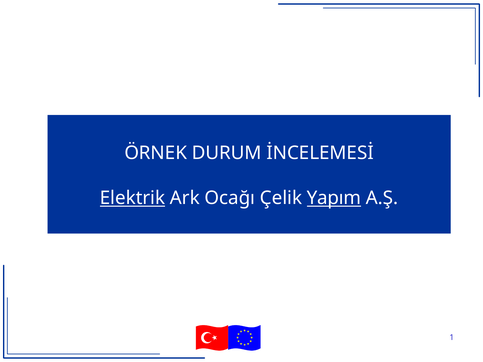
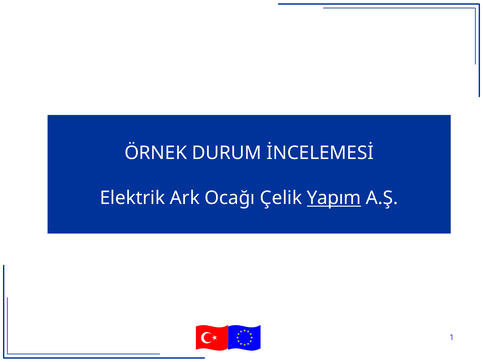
Elektrik underline: present -> none (132, 198)
